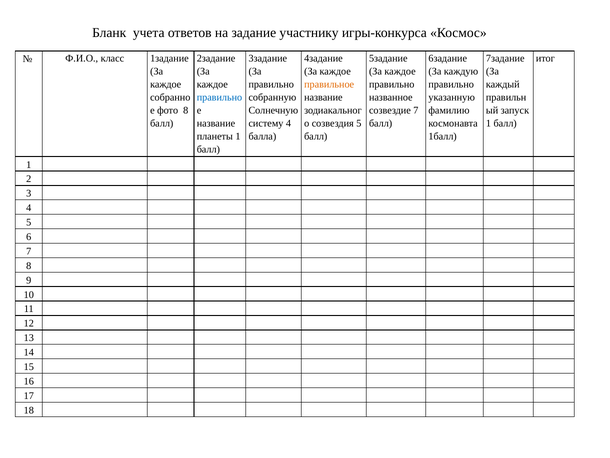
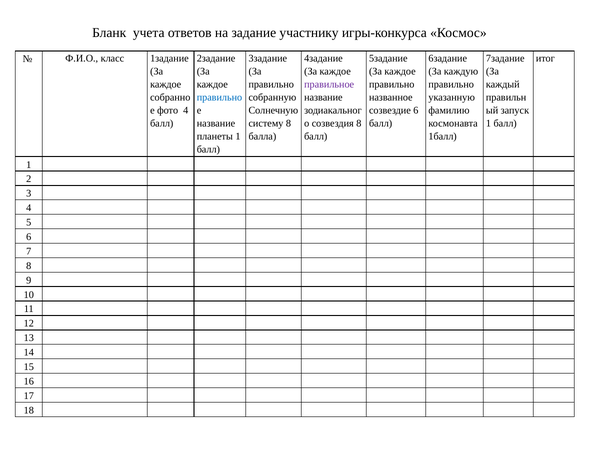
правильное colour: orange -> purple (329, 84)
фото 8: 8 -> 4 (186, 110)
созвездие 7: 7 -> 6 (416, 110)
систему 4: 4 -> 8 (288, 123)
созвездия 5: 5 -> 8 (359, 123)
